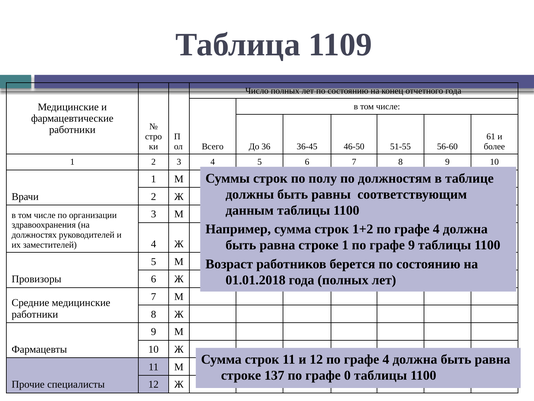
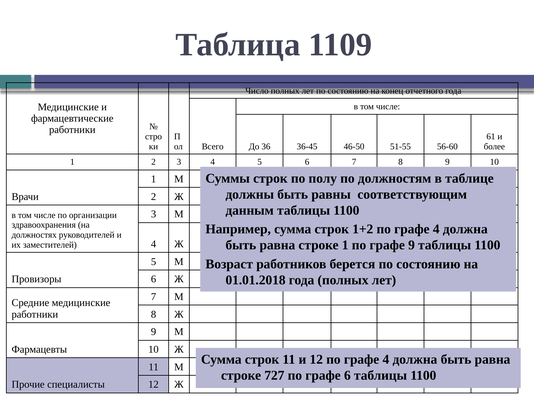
137: 137 -> 727 (274, 375)
графе 0: 0 -> 6 (347, 375)
